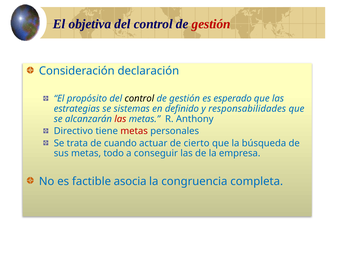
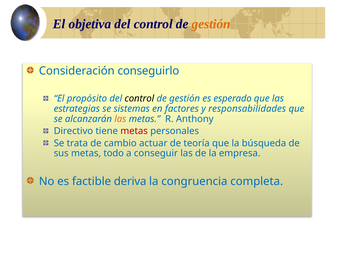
gestión colour: red -> orange (211, 24)
declaración: declaración -> conseguirlo (148, 71)
definido: definido -> factores (182, 109)
las colour: red -> orange (120, 119)
cuando: cuando -> cambio (120, 143)
cierto: cierto -> teoría (197, 143)
asocia: asocia -> deriva (130, 181)
